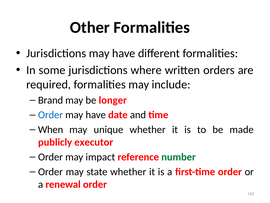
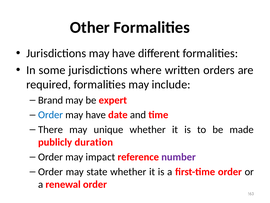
longer: longer -> expert (113, 100)
When: When -> There (50, 129)
executor: executor -> duration (94, 142)
number colour: green -> purple (179, 157)
